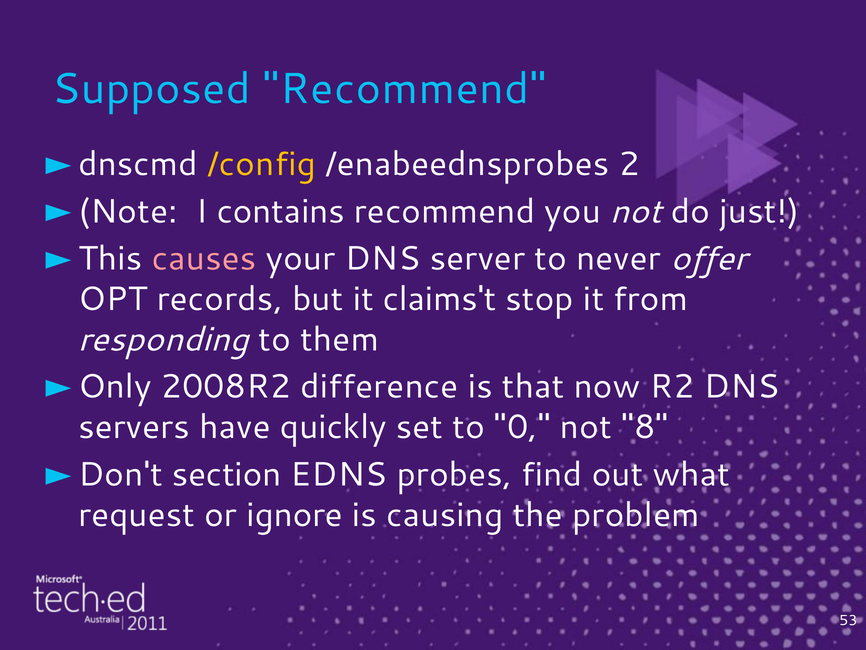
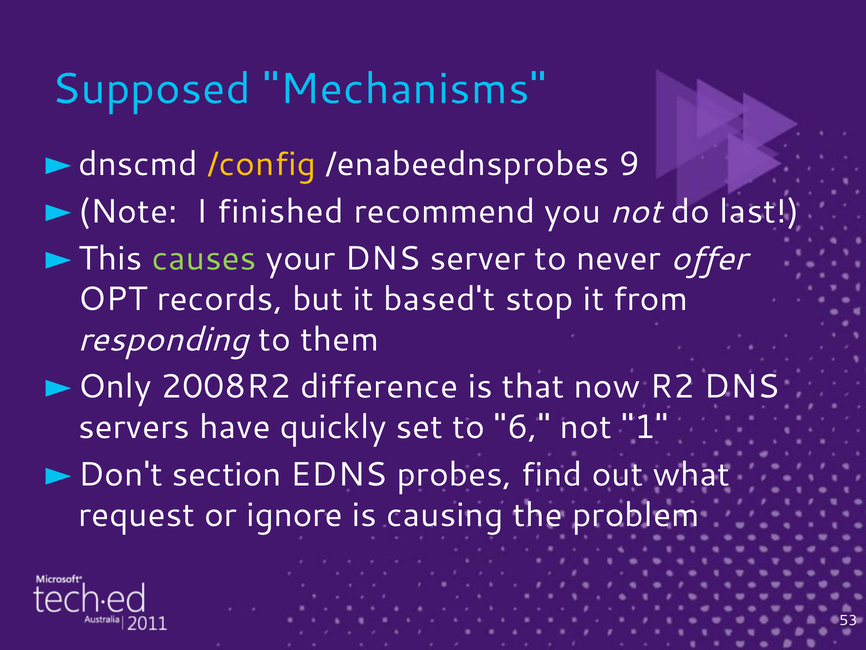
Supposed Recommend: Recommend -> Mechanisms (405, 89)
2: 2 -> 9 (629, 164)
contains: contains -> finished (281, 211)
just: just -> last (759, 211)
causes colour: pink -> light green (204, 258)
claims't: claims't -> based't (439, 299)
0: 0 -> 6 (522, 427)
8: 8 -> 1 (645, 427)
